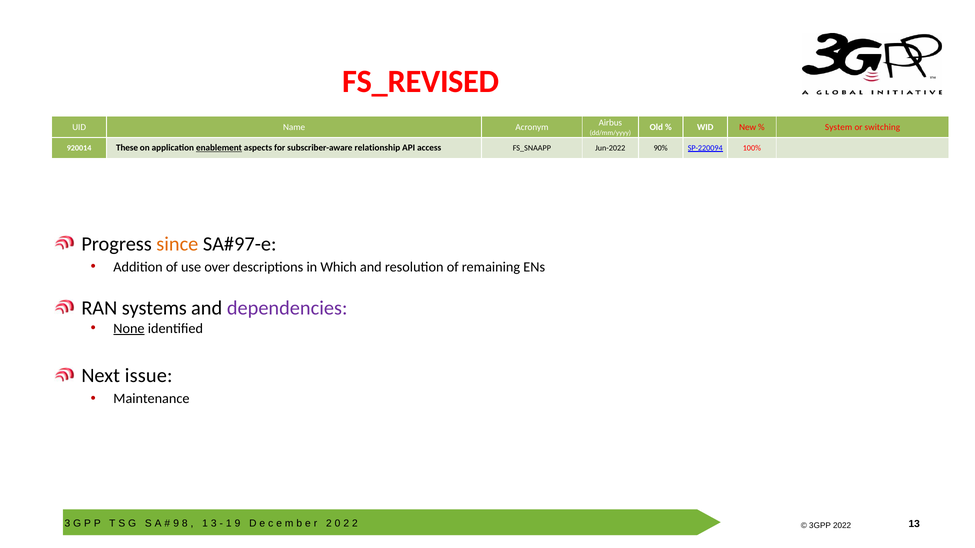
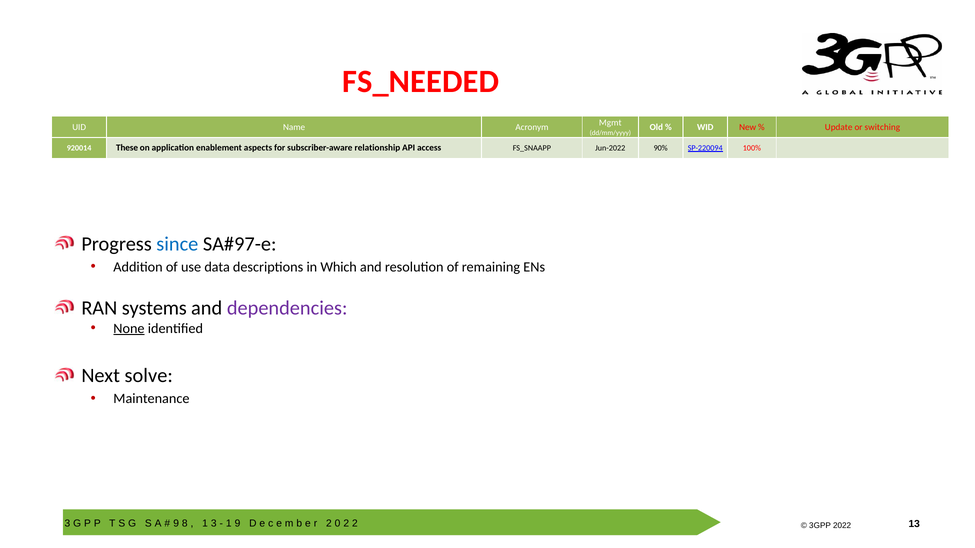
FS_REVISED: FS_REVISED -> FS_NEEDED (421, 81)
Airbus: Airbus -> Mgmt (610, 123)
System: System -> Update (839, 127)
enablement underline: present -> none (219, 148)
since colour: orange -> blue (177, 244)
over: over -> data (217, 267)
issue: issue -> solve (149, 376)
